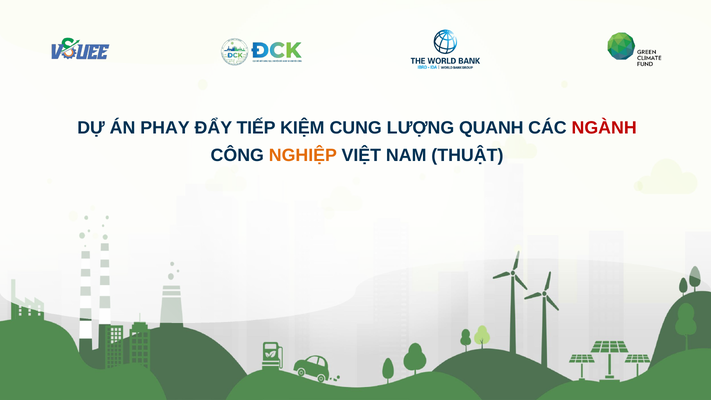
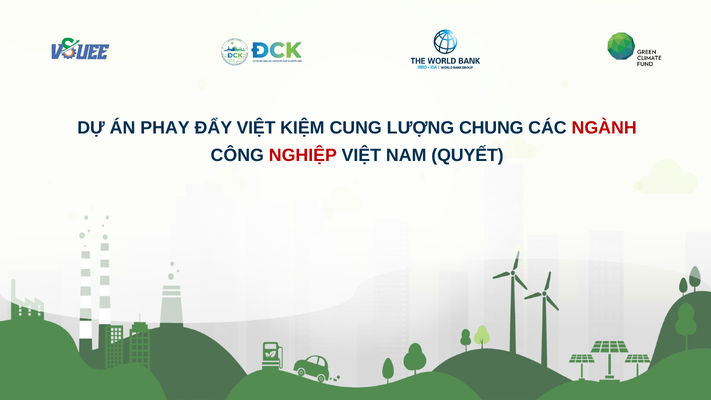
ĐẨY TIẾP: TIẾP -> VIỆT (256, 128)
QUANH: QUANH -> CHUNG (491, 128)
NGHIỆP colour: orange -> red (303, 155)
THUẬT: THUẬT -> QUYẾT (467, 155)
